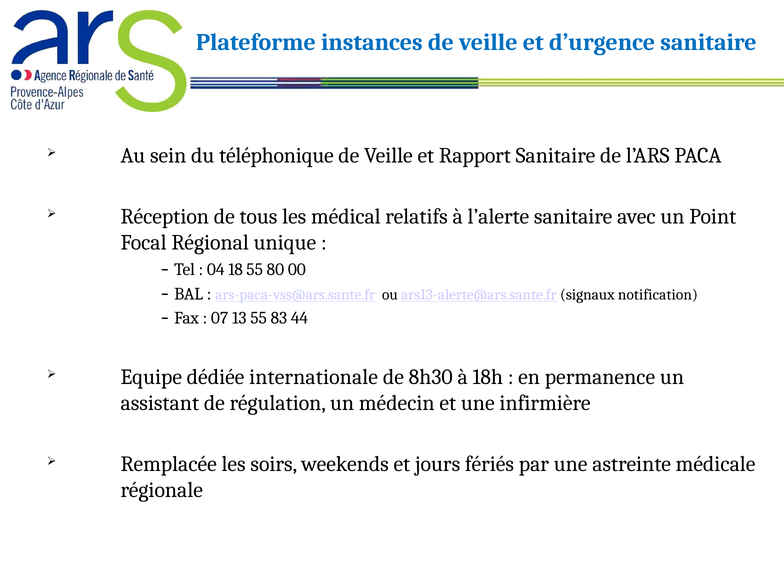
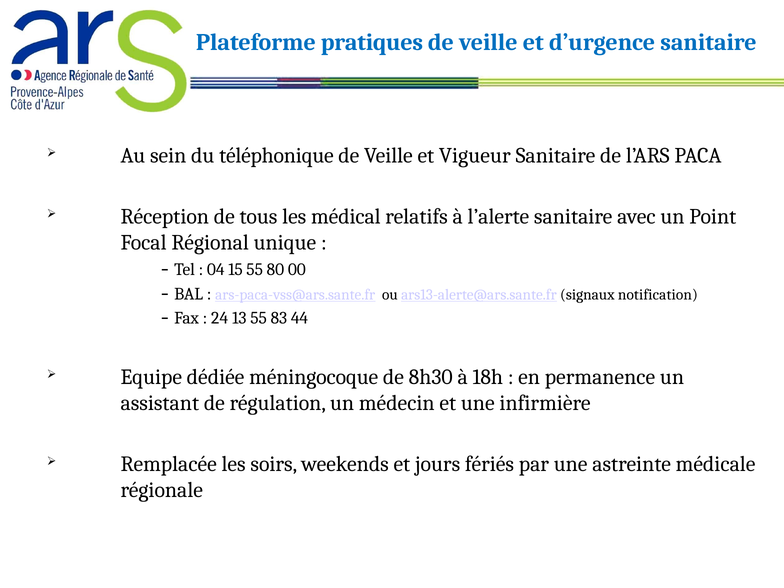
instances: instances -> pratiques (372, 42)
Rapport: Rapport -> Vigueur (475, 156)
18: 18 -> 15 (236, 269)
07: 07 -> 24 (220, 318)
internationale: internationale -> méningocoque (314, 377)
